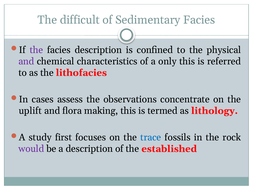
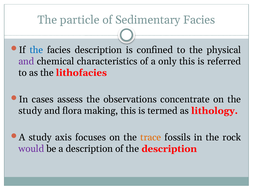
difficult: difficult -> particle (80, 20)
the colour: purple -> blue (36, 50)
uplift: uplift -> study (30, 111)
first: first -> axis (63, 137)
trace colour: blue -> orange (151, 137)
the established: established -> description (169, 149)
